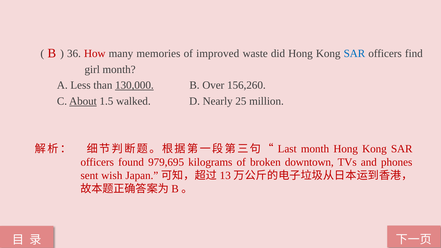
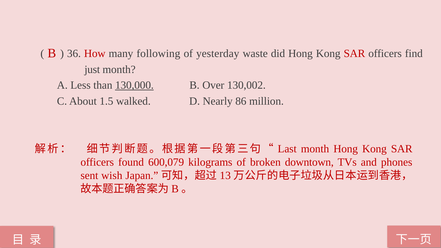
memories: memories -> following (158, 54)
improved: improved -> yesterday (218, 54)
SAR colour: blue -> red (354, 54)
girl: girl -> just (92, 69)
156,260: 156,260 -> 130,002 (246, 85)
About underline: present -> none (83, 101)
25: 25 -> 86 (241, 101)
979,695: 979,695 -> 600,079 (166, 162)
